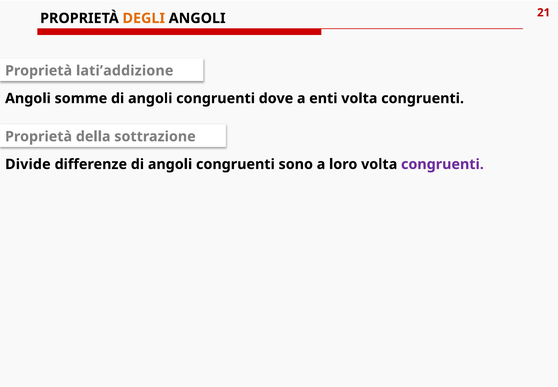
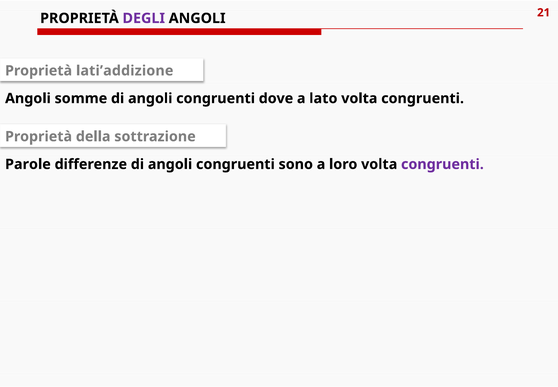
DEGLI colour: orange -> purple (144, 18)
enti: enti -> lato (323, 98)
Divide: Divide -> Parole (28, 164)
